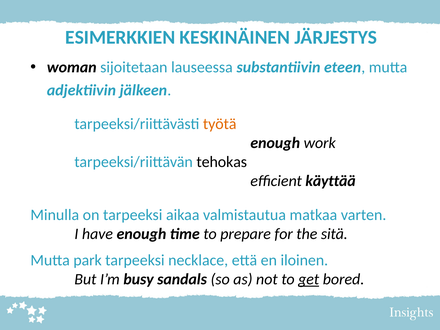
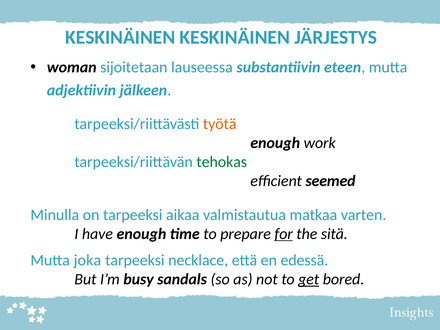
ESIMERKKIEN: ESIMERKKIEN -> KESKINÄINEN (120, 37)
tehokas colour: black -> green (222, 162)
käyttää: käyttää -> seemed (331, 181)
for underline: none -> present (284, 234)
park: park -> joka (87, 260)
iloinen: iloinen -> edessä (304, 260)
